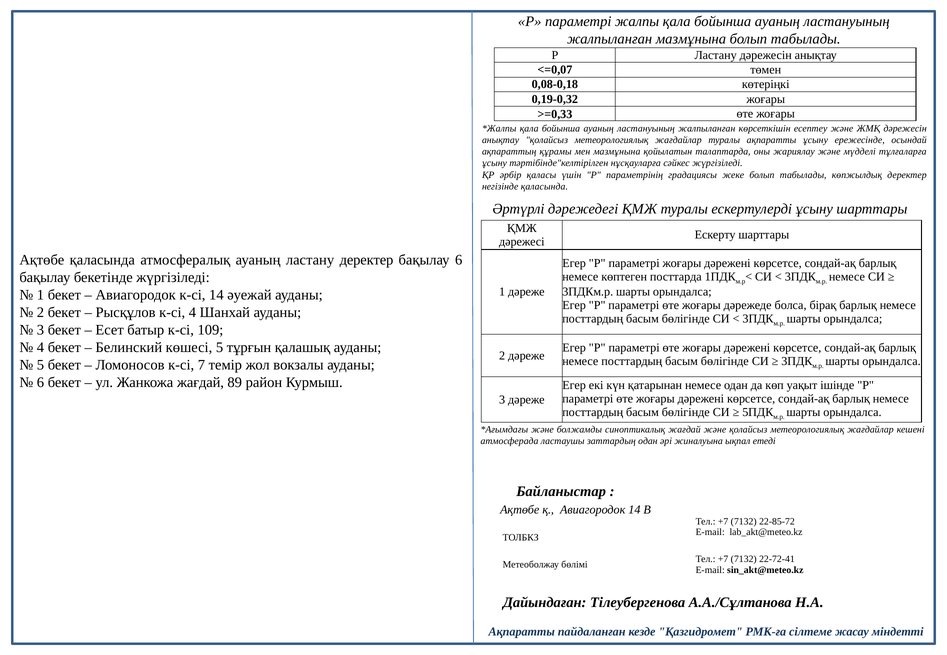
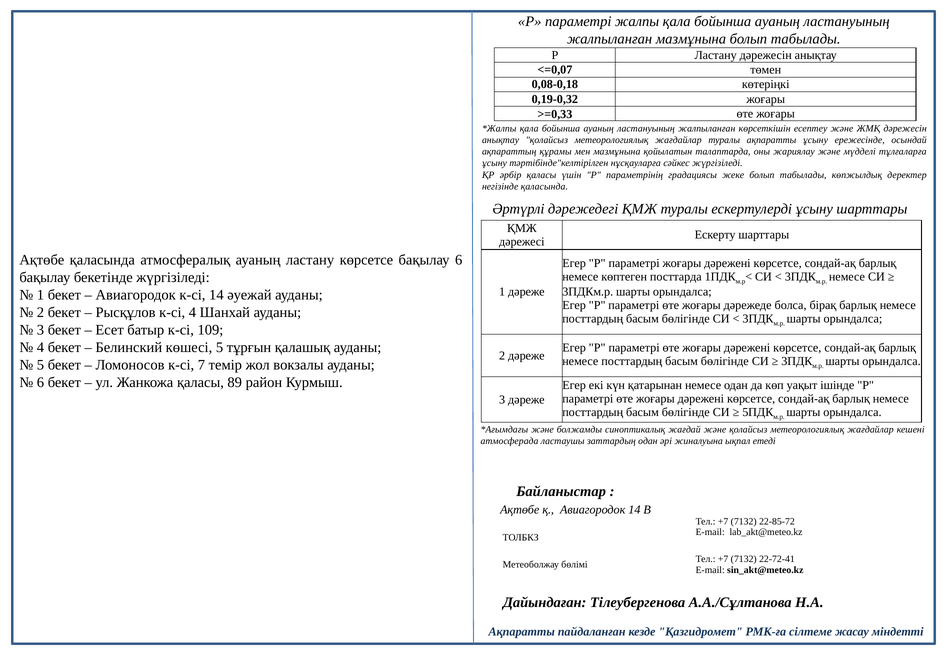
ластану деректер: деректер -> көрсетсе (366, 260)
Жанкожа жағдай: жағдай -> қаласы (200, 383)
